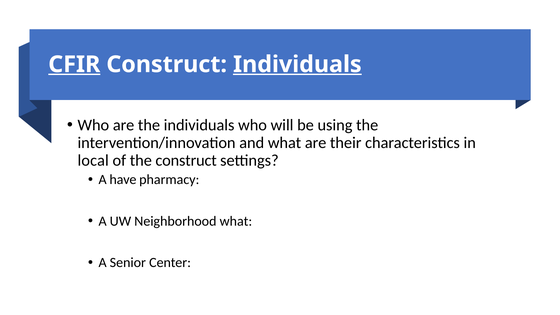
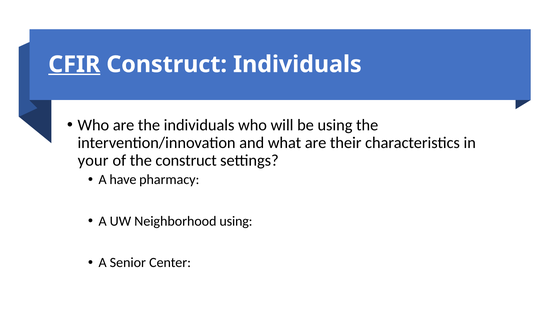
Individuals underline: present -> none (297, 64)
local: local -> your (93, 160)
Neighborhood what: what -> using (236, 221)
